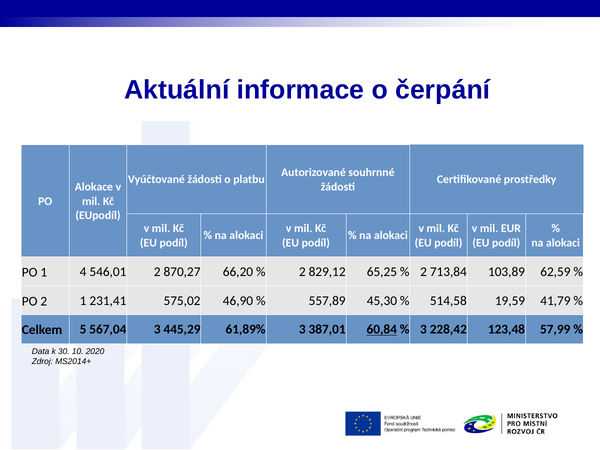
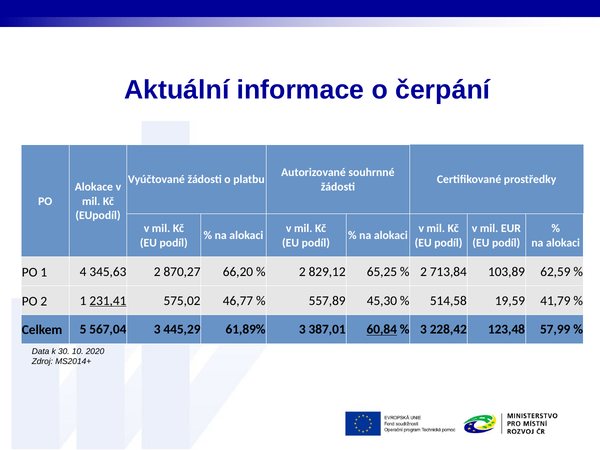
546,01: 546,01 -> 345,63 (108, 272)
231,41 underline: none -> present (108, 301)
46,90: 46,90 -> 46,77 (238, 301)
